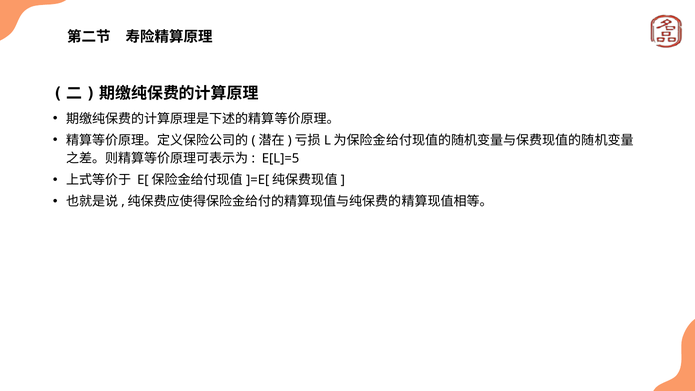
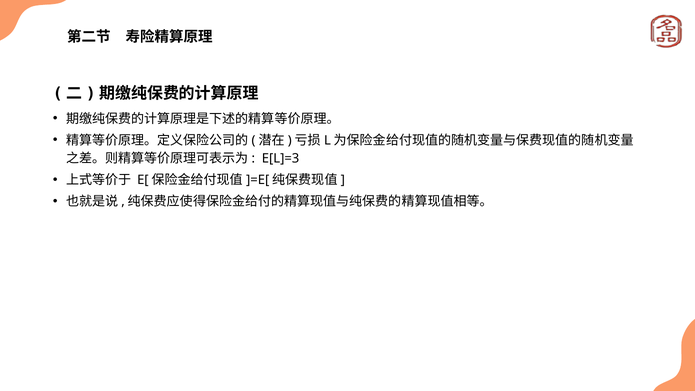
E[L]=5: E[L]=5 -> E[L]=3 (281, 158)
